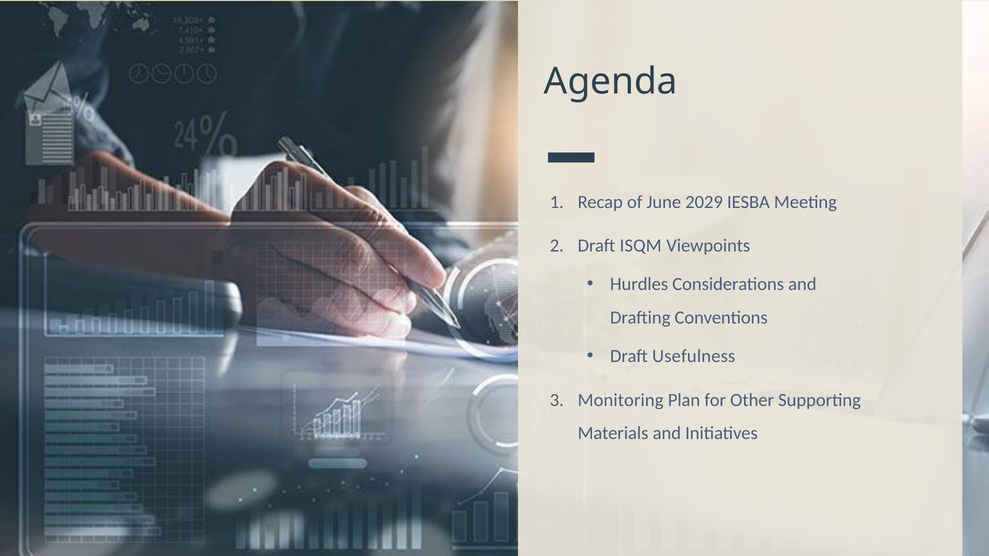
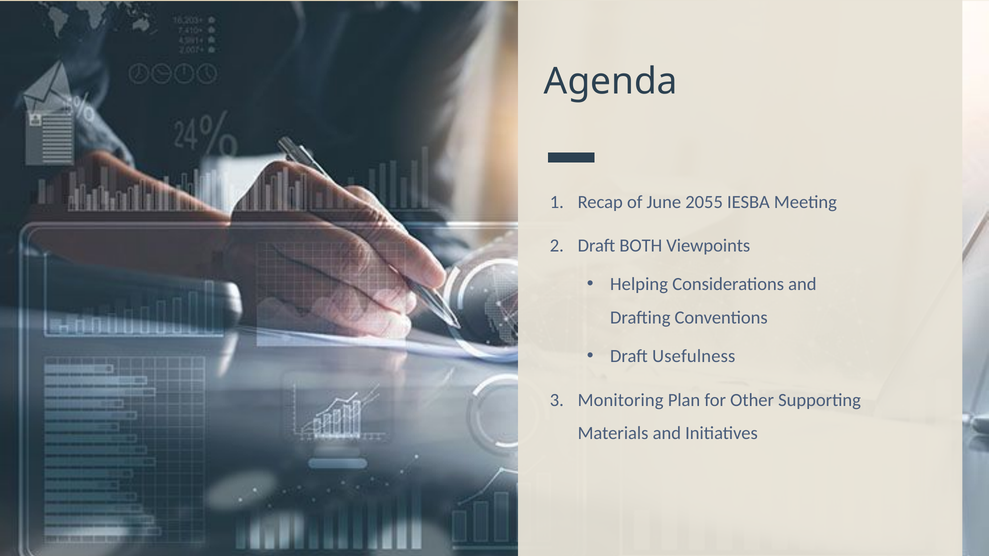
2029: 2029 -> 2055 (704, 202)
ISQM: ISQM -> BOTH (641, 246)
Hurdles: Hurdles -> Helping (639, 285)
